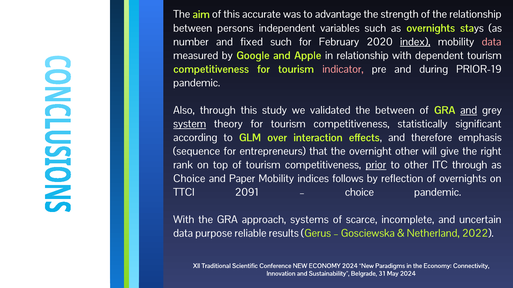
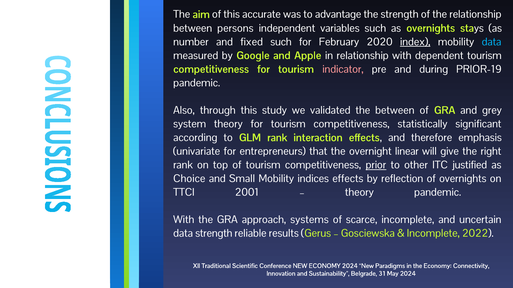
data colour: pink -> light blue (492, 42)
and underline: present -> none (469, 111)
system underline: present -> none (190, 124)
GLM over: over -> rank (277, 138)
sequence: sequence -> univariate (197, 152)
overnight other: other -> linear (407, 152)
ITC through: through -> justified (470, 165)
Paper: Paper -> Small (242, 179)
indices follows: follows -> effects (348, 179)
2091: 2091 -> 2001 (247, 193)
choice: choice -> theory (359, 193)
data purpose: purpose -> strength (214, 234)
Netherland: Netherland -> Incomplete (433, 234)
